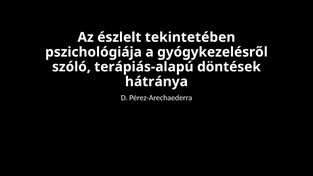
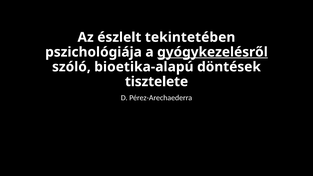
gyógykezelésről underline: none -> present (212, 52)
terápiás-alapú: terápiás-alapú -> bioetika-alapú (144, 67)
hátránya: hátránya -> tisztelete (157, 82)
